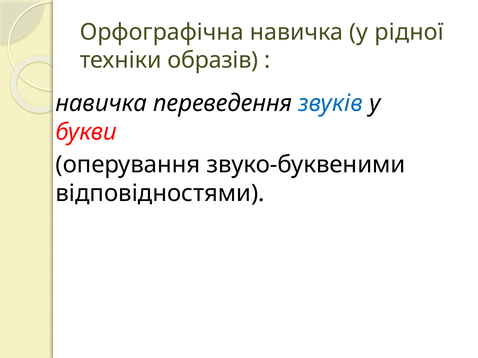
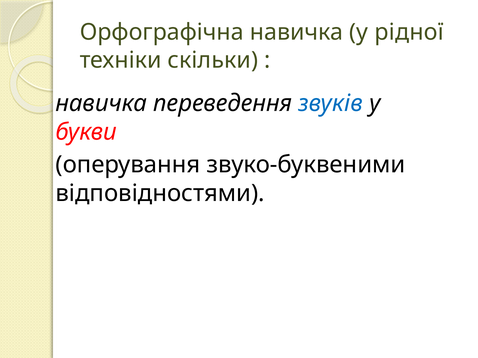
образів: образів -> скільки (213, 60)
